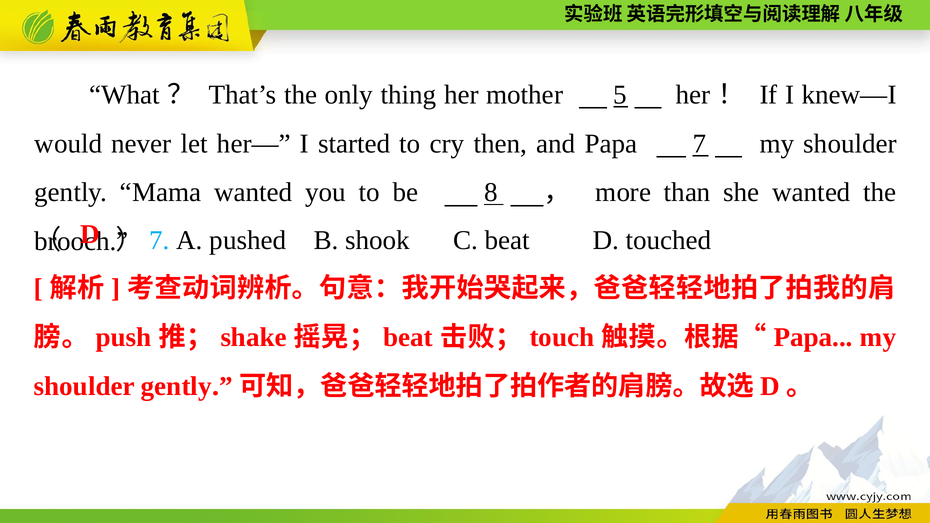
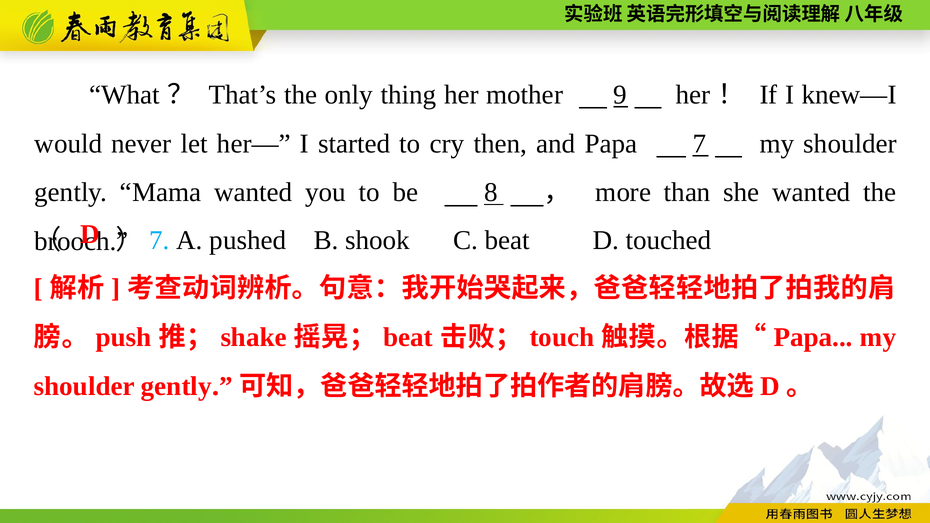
5: 5 -> 9 (620, 95)
